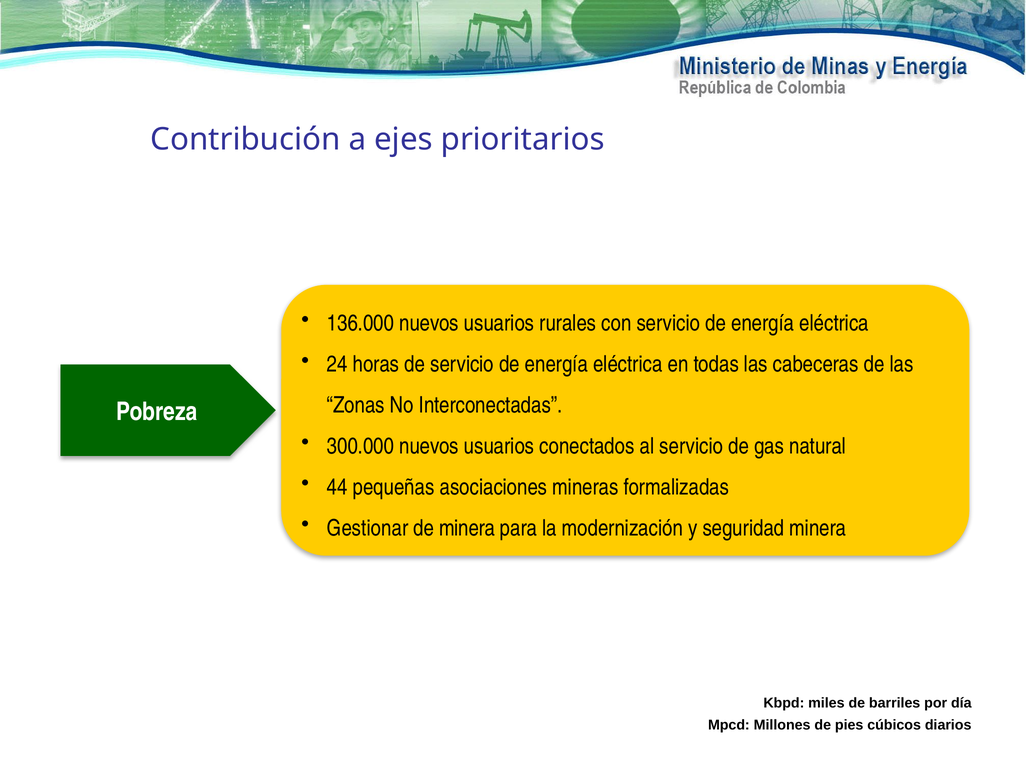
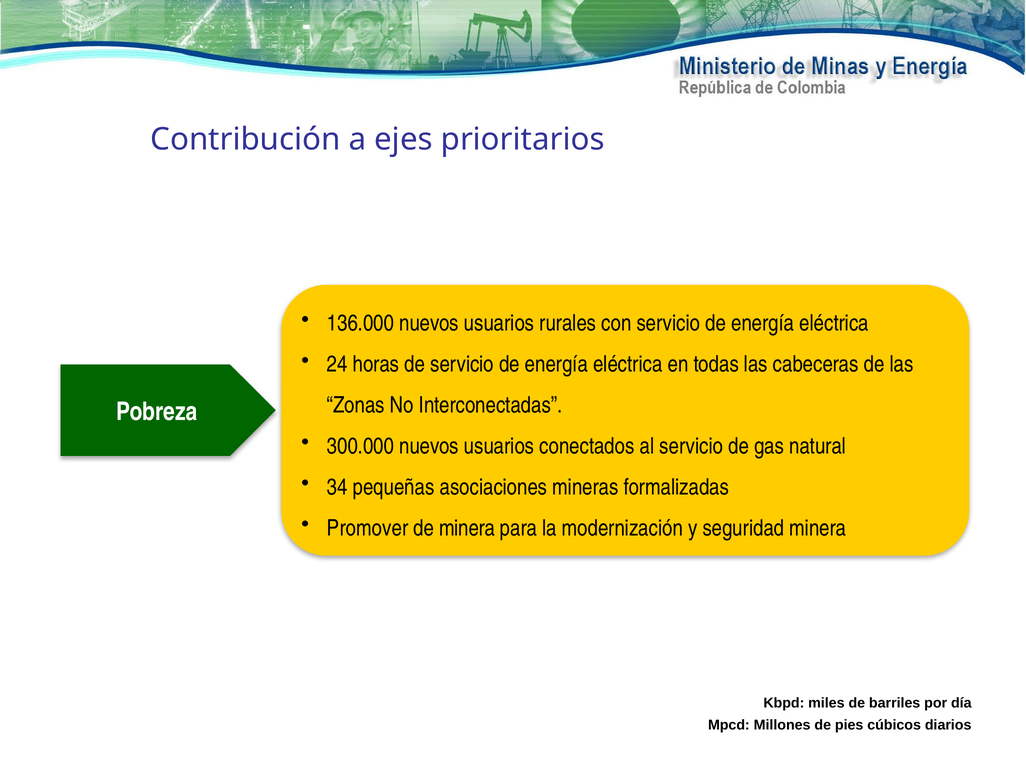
44: 44 -> 34 (337, 488)
Gestionar: Gestionar -> Promover (368, 529)
